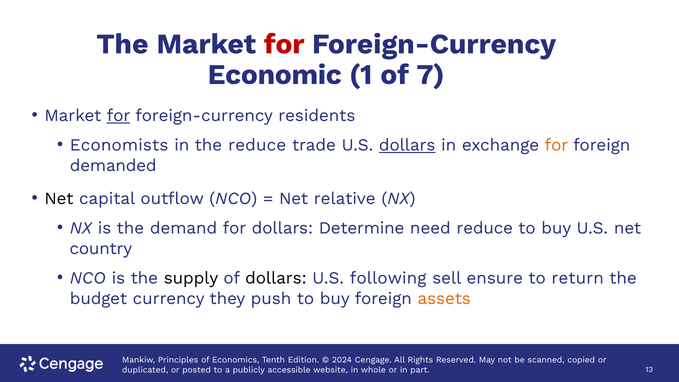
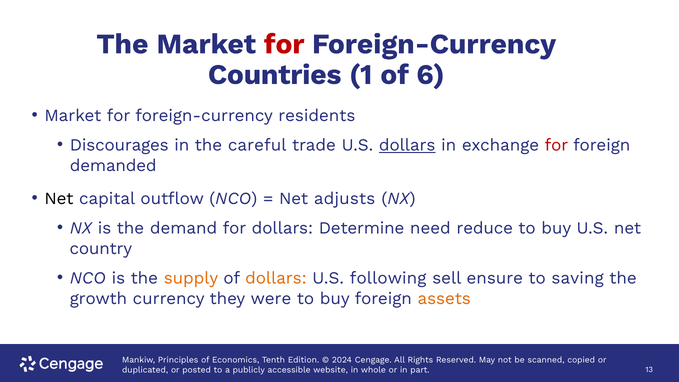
Economic: Economic -> Countries (275, 75)
7: 7 -> 6 (430, 75)
for underline: present -> none (118, 116)
Economists: Economists -> Discourages (119, 145)
the reduce: reduce -> careful (257, 145)
for colour: orange -> red (556, 145)
relative: relative -> adjusts (345, 199)
supply colour: black -> orange (191, 278)
dollars colour: black -> orange (276, 278)
return: return -> saving (578, 278)
budget: budget -> growth (98, 298)
push: push -> were (271, 298)
